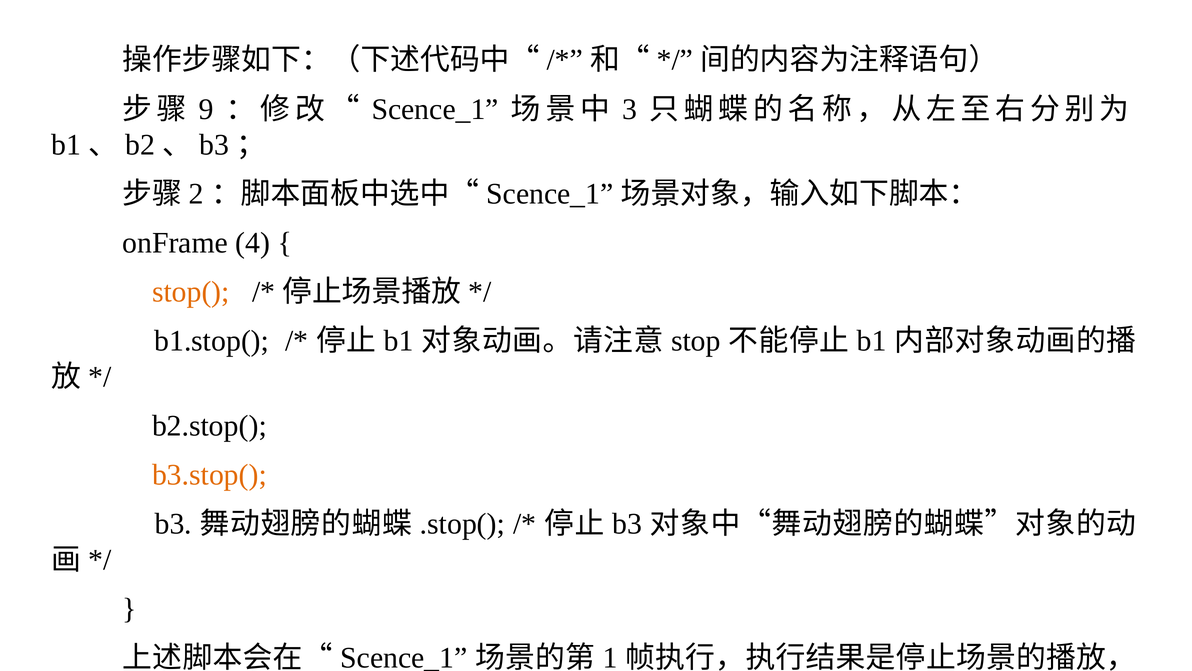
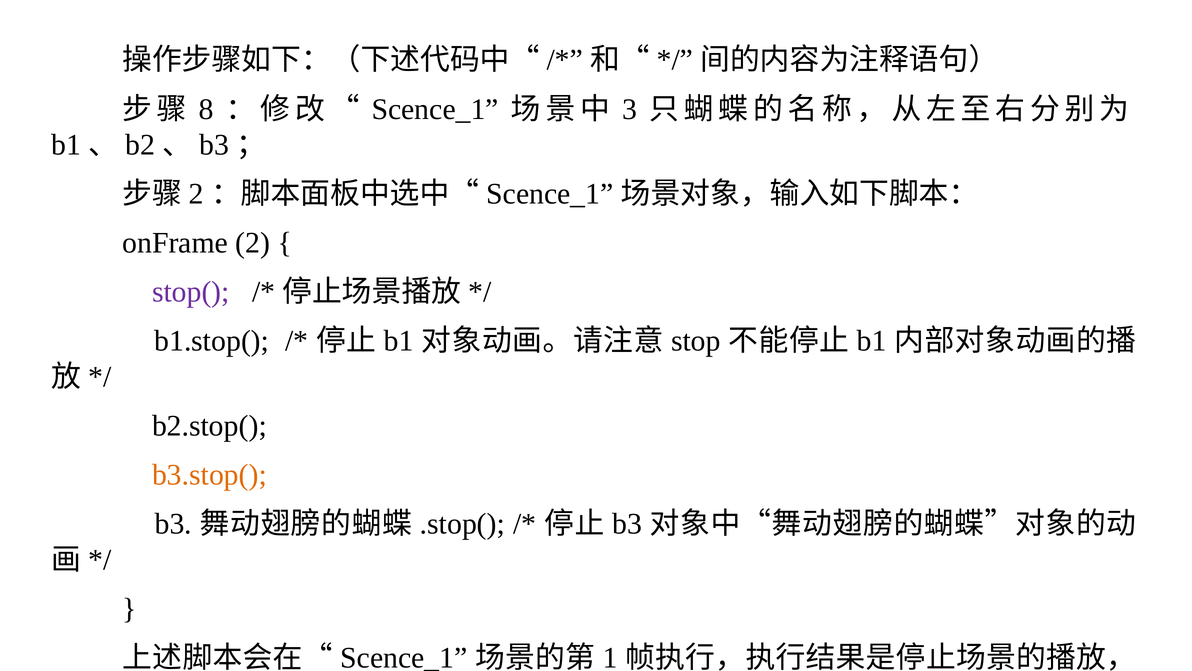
9: 9 -> 8 (206, 109)
4: 4 -> 2 (253, 243)
stop( colour: orange -> purple (191, 292)
